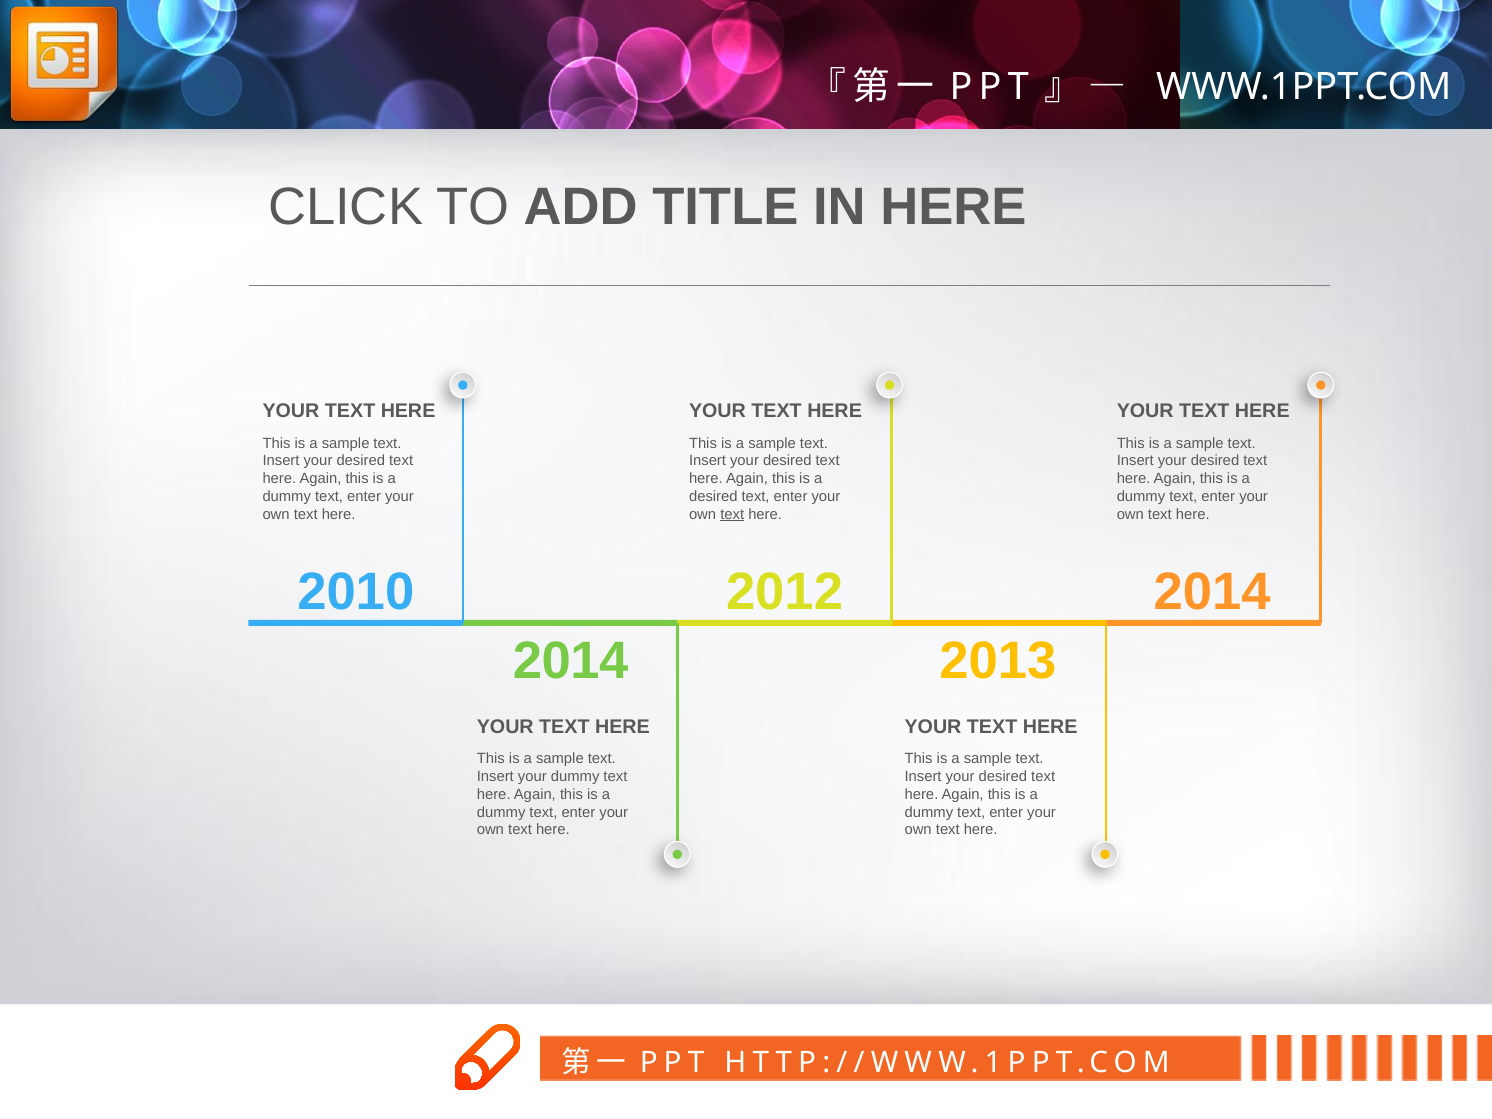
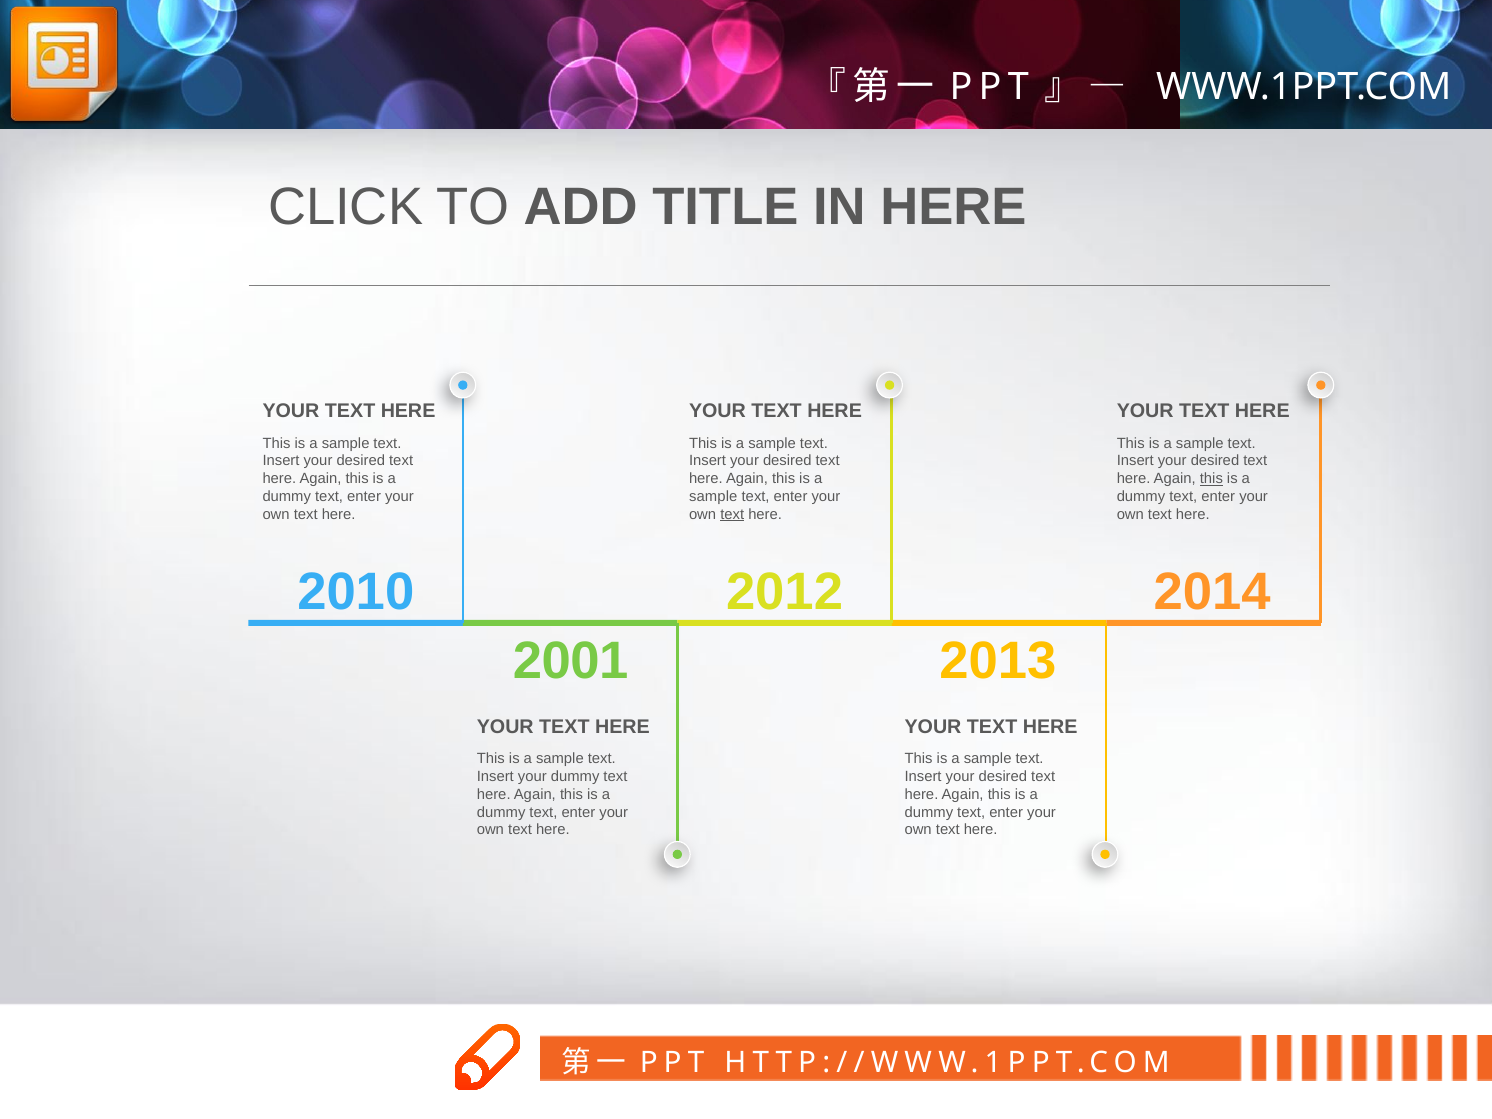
this underline: none -> present (1211, 479)
desired: desired -> sample (713, 497)
2014: 2014 -> 2001 (571, 661)
